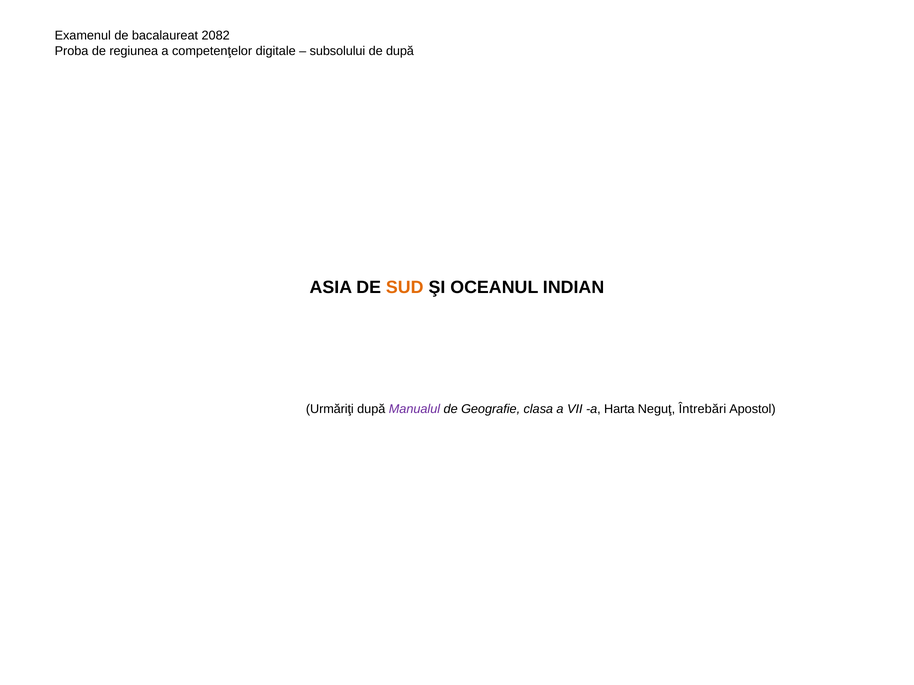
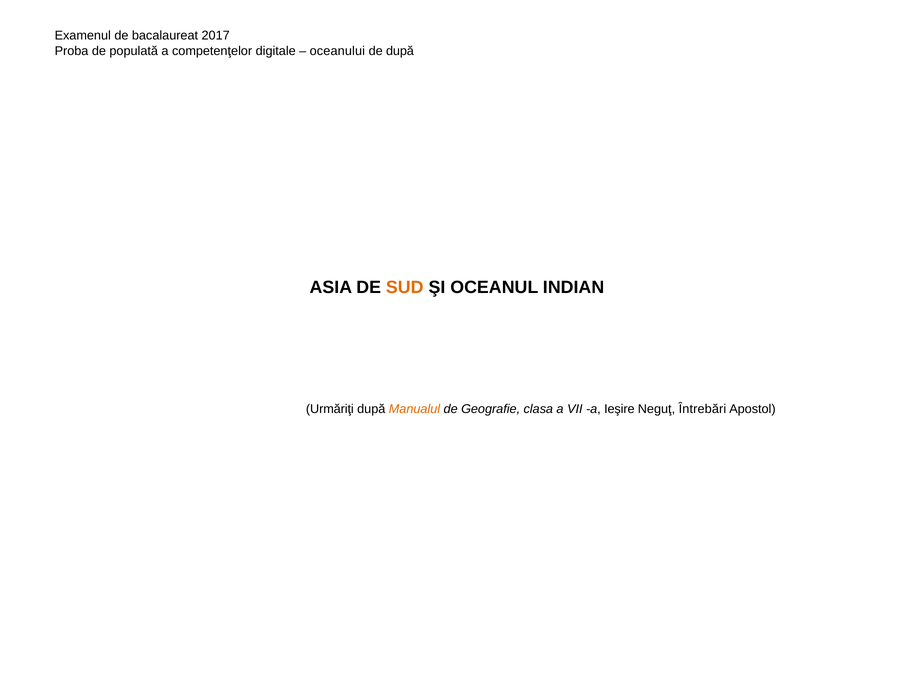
2082: 2082 -> 2017 (216, 36)
regiunea: regiunea -> populată (134, 51)
subsolului: subsolului -> oceanului (337, 51)
Manualul colour: purple -> orange (414, 409)
Harta: Harta -> Ieşire (619, 409)
